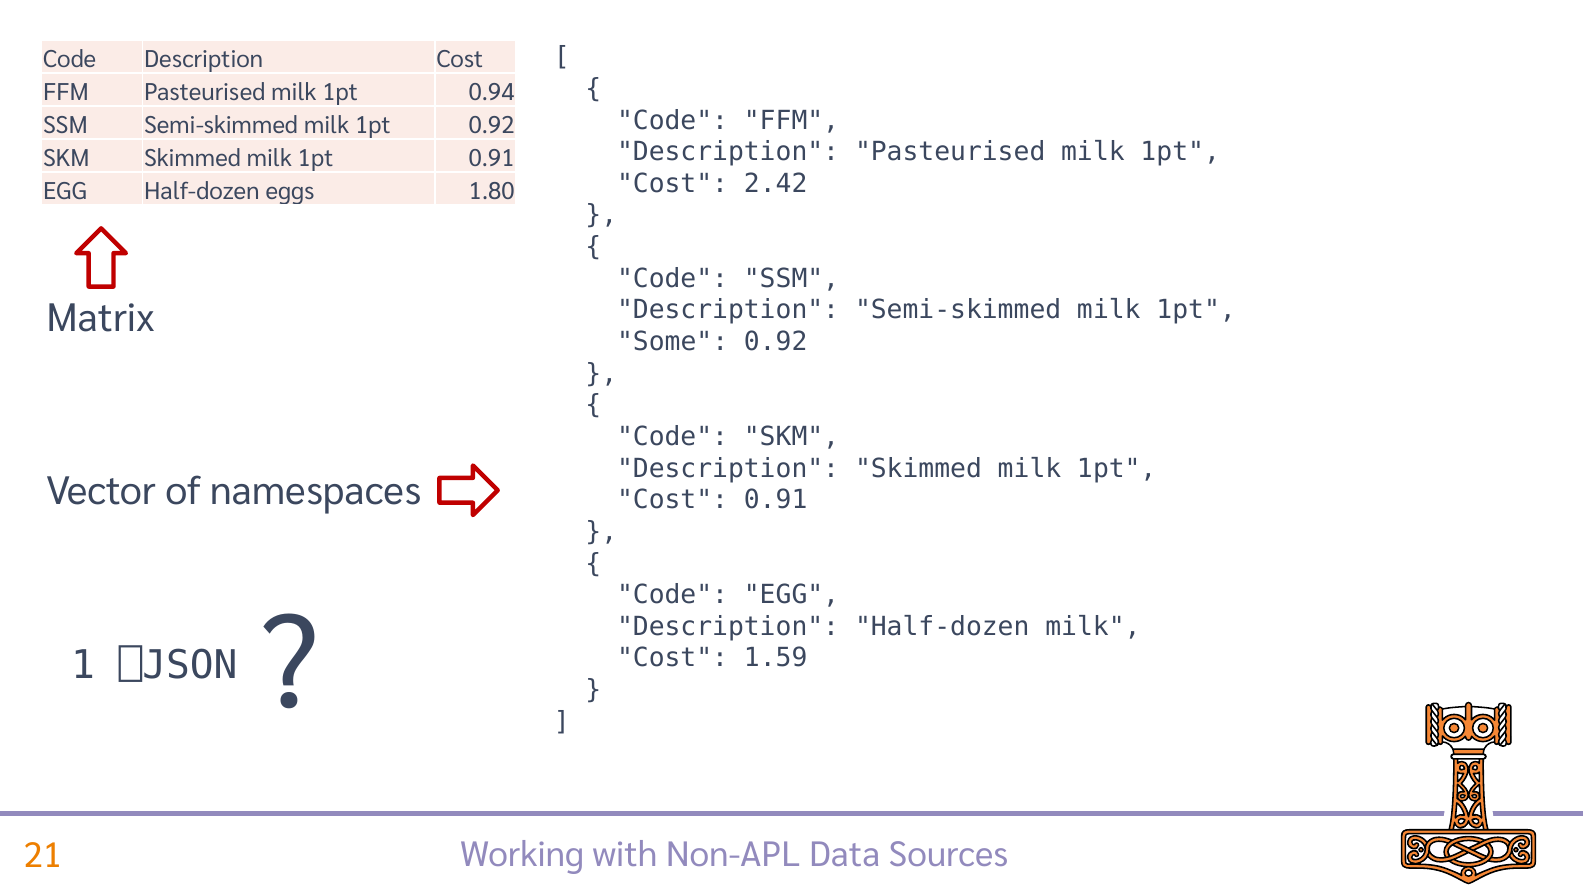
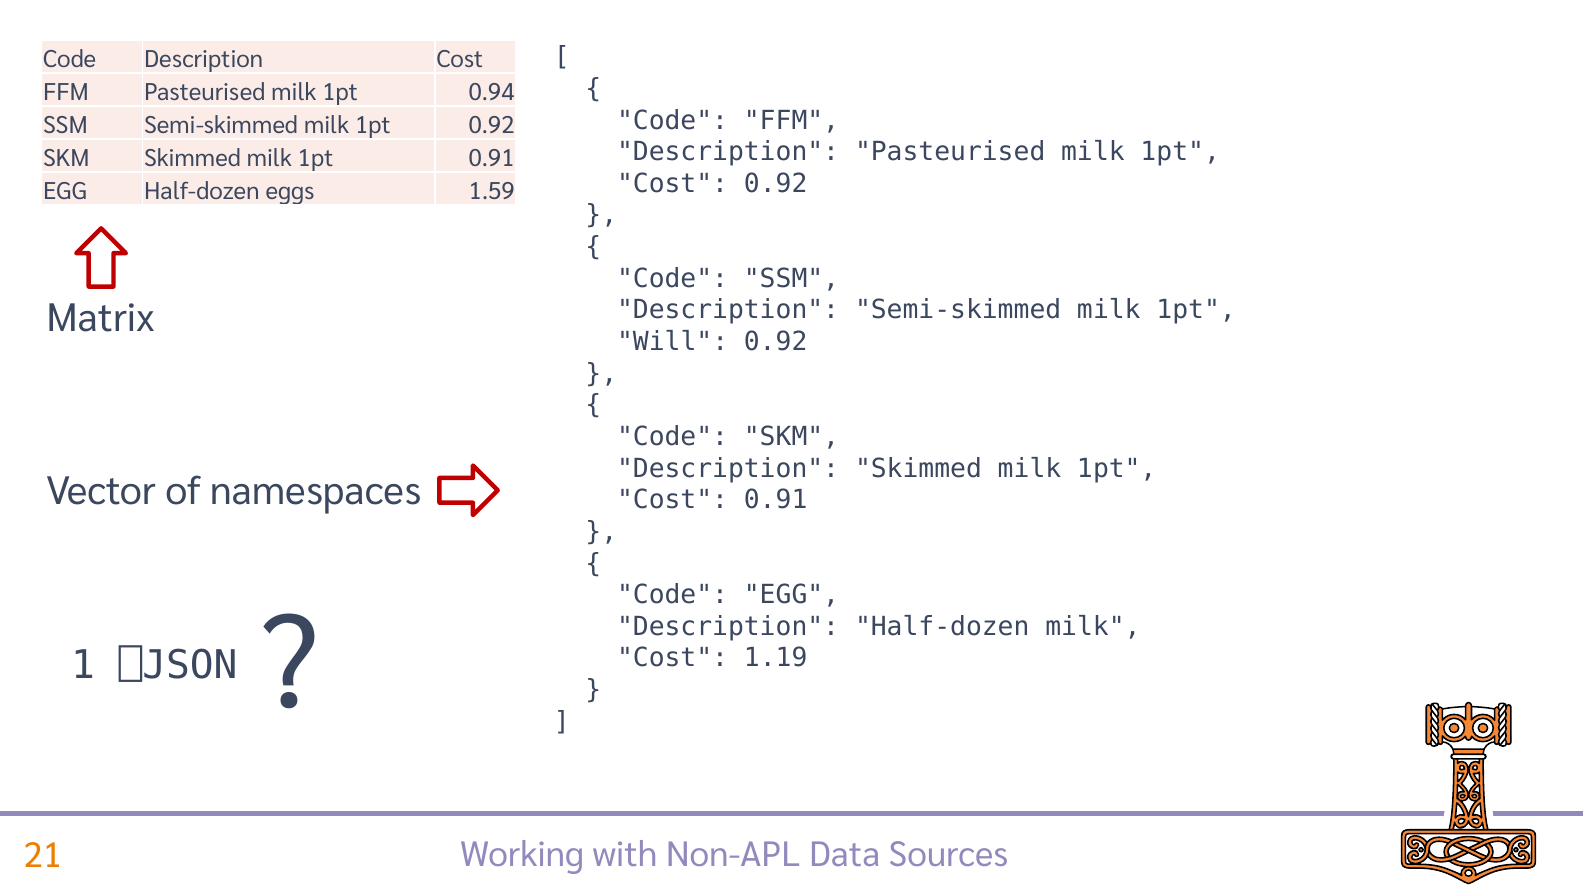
Cost 2.42: 2.42 -> 0.92 (776, 184)
1.80: 1.80 -> 1.59 (492, 191)
Some: Some -> Will (673, 342)
1.59: 1.59 -> 1.19 (776, 659)
